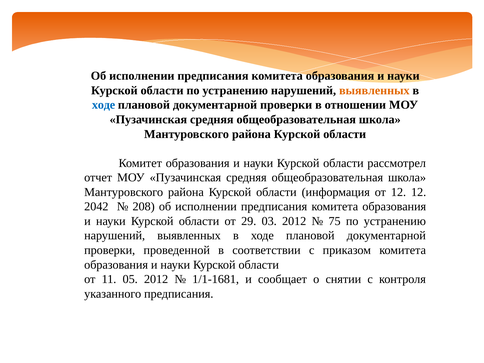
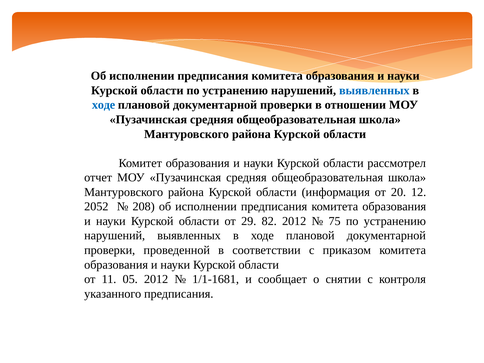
выявленных colour: orange -> blue (374, 90)
от 12: 12 -> 20 (399, 192)
2042: 2042 -> 2052 (96, 207)
03: 03 -> 82 (269, 221)
